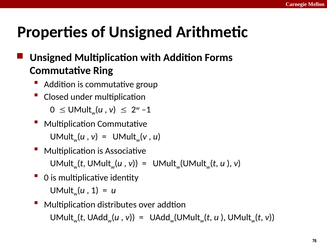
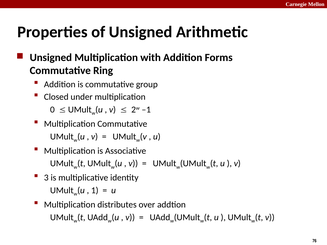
0: 0 -> 3 (46, 178)
